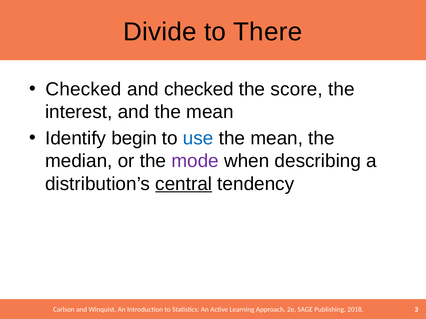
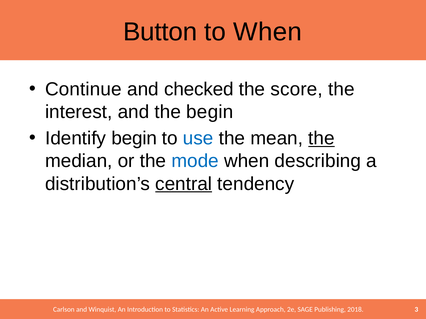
Divide: Divide -> Button (160, 32)
to There: There -> When (268, 32)
Checked: Checked -> Continue (83, 89)
and the mean: mean -> begin (210, 112)
the underline: none -> present (321, 139)
mode colour: purple -> blue (195, 161)
